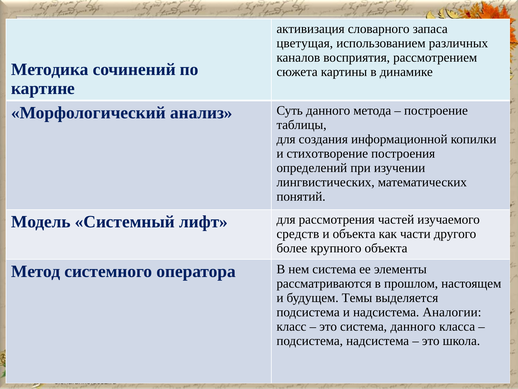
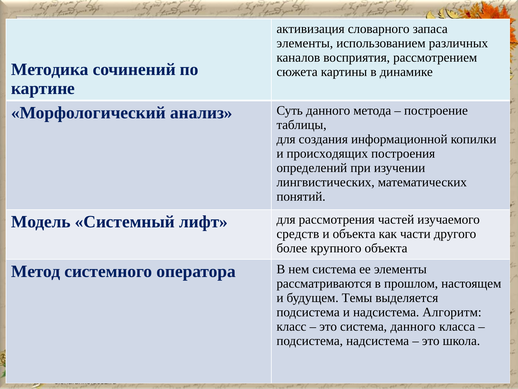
цветущая: цветущая -> элементы (305, 43)
стихотворение: стихотворение -> происходящих (327, 153)
Аналогии: Аналогии -> Алгоритм (452, 312)
